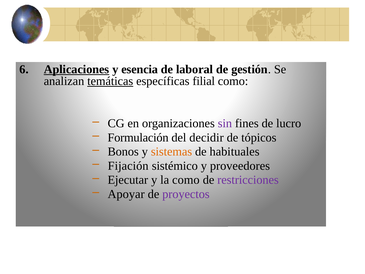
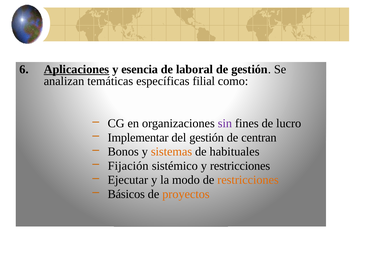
temáticas underline: present -> none (110, 81)
Formulación: Formulación -> Implementar (138, 137)
del decidir: decidir -> gestión (207, 137)
tópicos: tópicos -> centran (259, 137)
y proveedores: proveedores -> restricciones (240, 166)
la como: como -> modo (186, 180)
restricciones colour: purple -> orange (248, 180)
Apoyar: Apoyar -> Básicos (126, 194)
proyectos colour: purple -> orange (186, 194)
